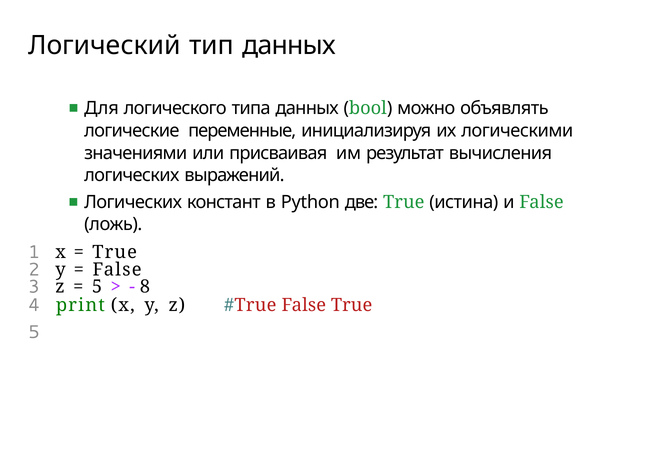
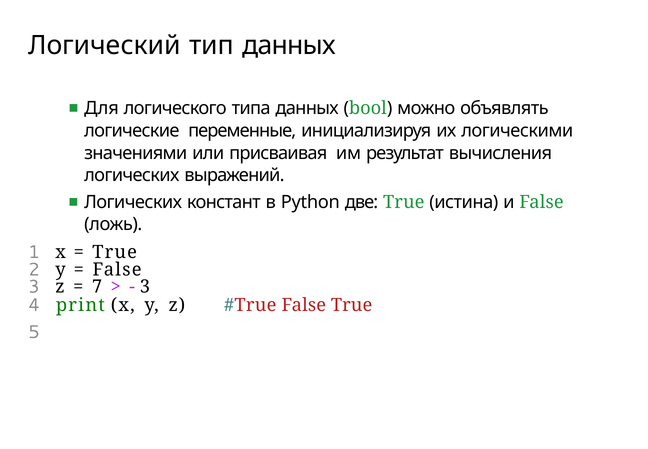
5: 5 -> 7 (97, 286)
8: 8 -> 3 (145, 286)
